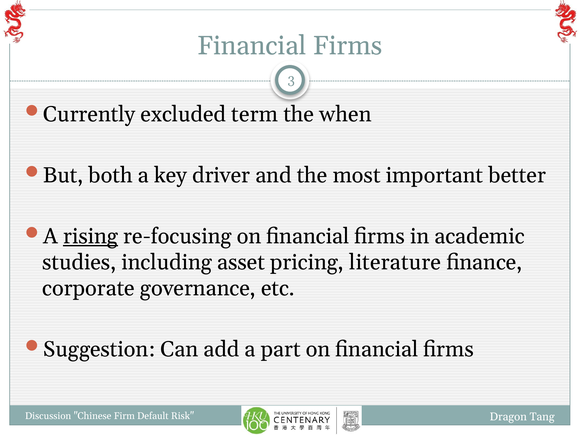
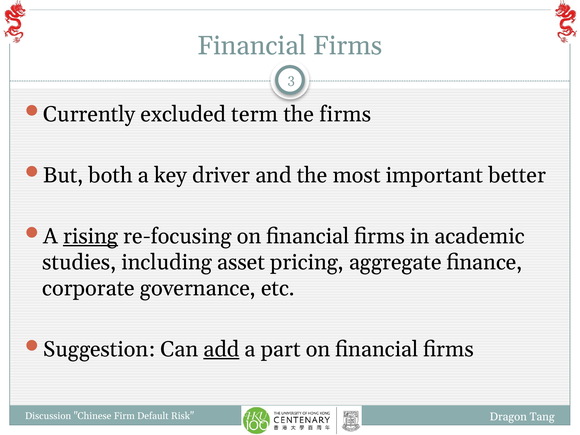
the when: when -> firms (346, 114)
literature: literature -> aggregate (395, 262)
add underline: none -> present (221, 349)
